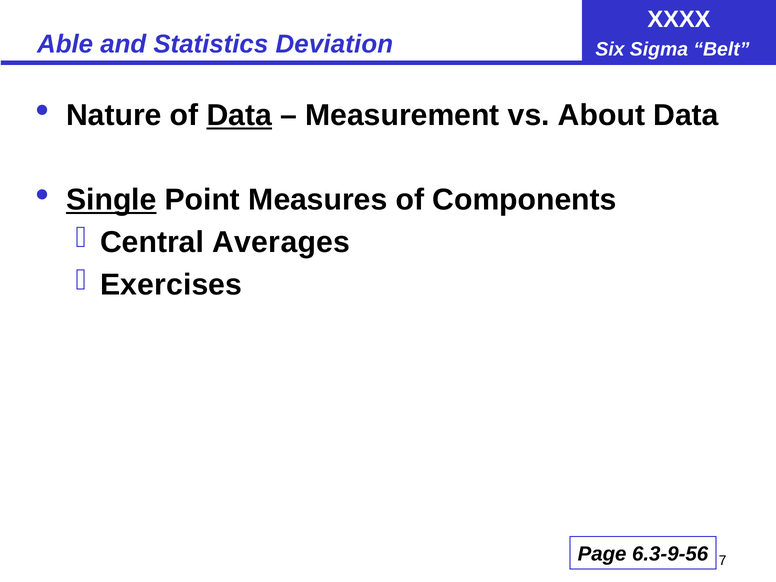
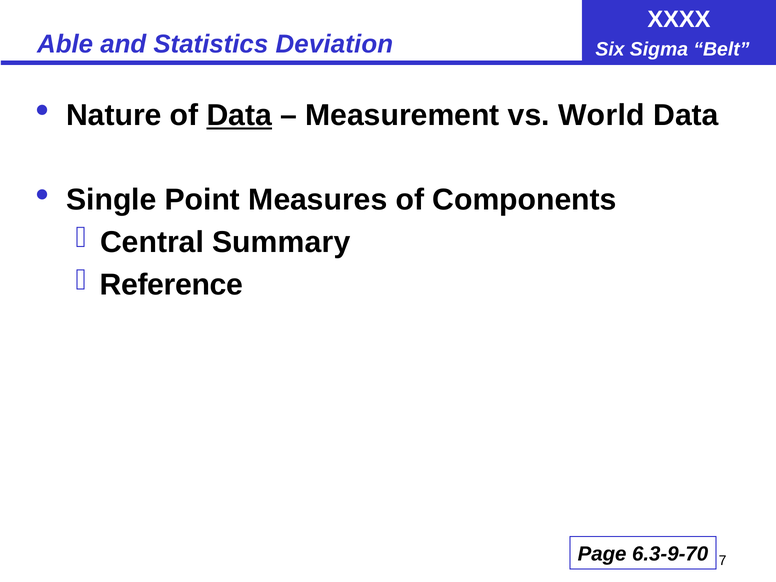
About: About -> World (601, 115)
Single underline: present -> none (111, 200)
Averages: Averages -> Summary (281, 242)
Exercises: Exercises -> Reference (171, 285)
6.3-9-56: 6.3-9-56 -> 6.3-9-70 (670, 554)
